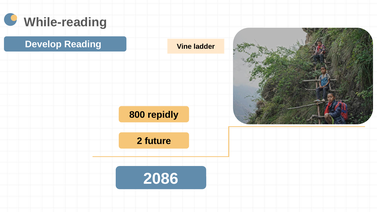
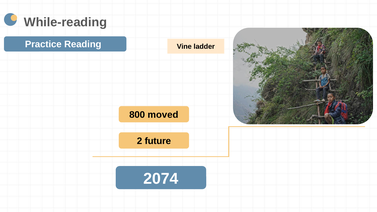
Develop: Develop -> Practice (43, 44)
repidly: repidly -> moved (163, 115)
2086: 2086 -> 2074 (161, 179)
